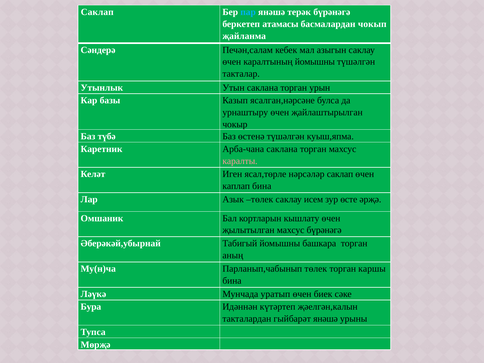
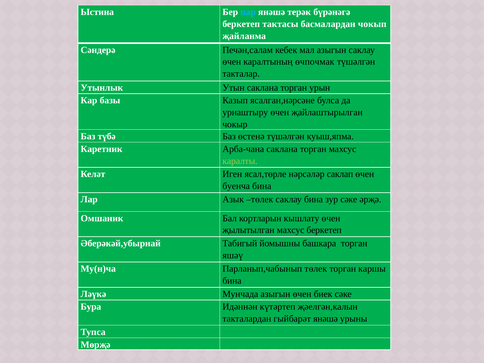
Саклап: Саклап -> Ыстина (97, 12)
атамасы: атамасы -> тактасы (280, 24)
каралтының йомышны: йомышны -> өчпочмак (315, 62)
каралты colour: pink -> light green (240, 161)
каплап: каплап -> буенча (236, 186)
саклау исем: исем -> бина (314, 199)
зур өсте: өсте -> сәке (349, 199)
махсус бүрәнәгә: бүрәнәгә -> беркетеп (324, 230)
аның: аның -> яшәү (233, 255)
Мунчада уратып: уратып -> азыгын (275, 294)
